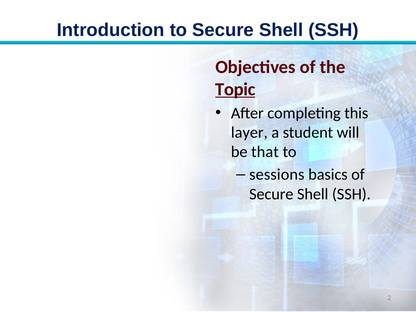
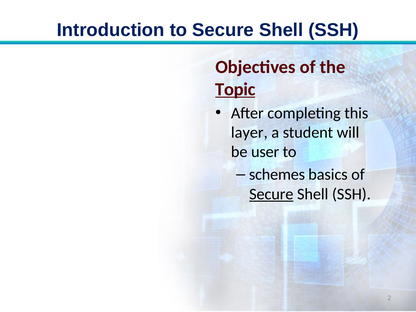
that: that -> user (265, 152)
sessions: sessions -> schemes (277, 175)
Secure underline: none -> present (271, 194)
